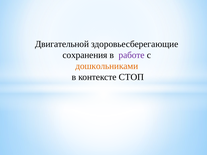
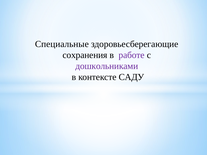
Двигательной: Двигательной -> Специальные (62, 44)
дошкольниками colour: orange -> purple (107, 66)
СТОП: СТОП -> САДУ (131, 77)
